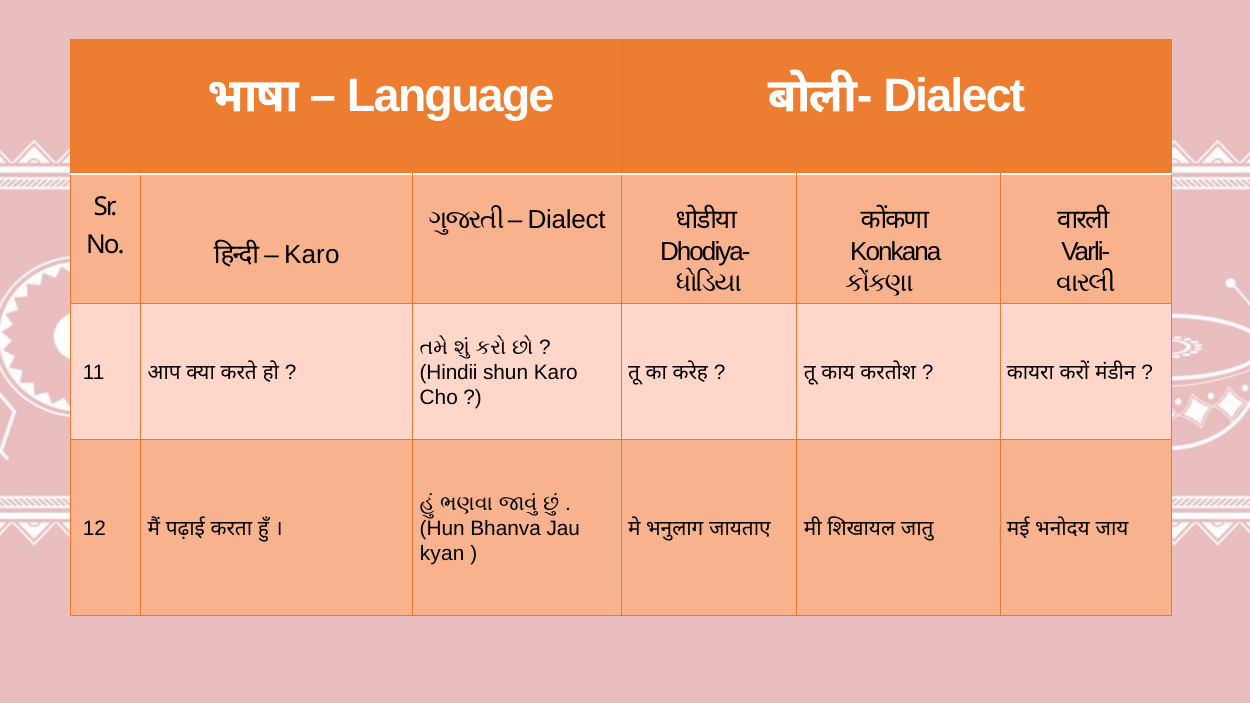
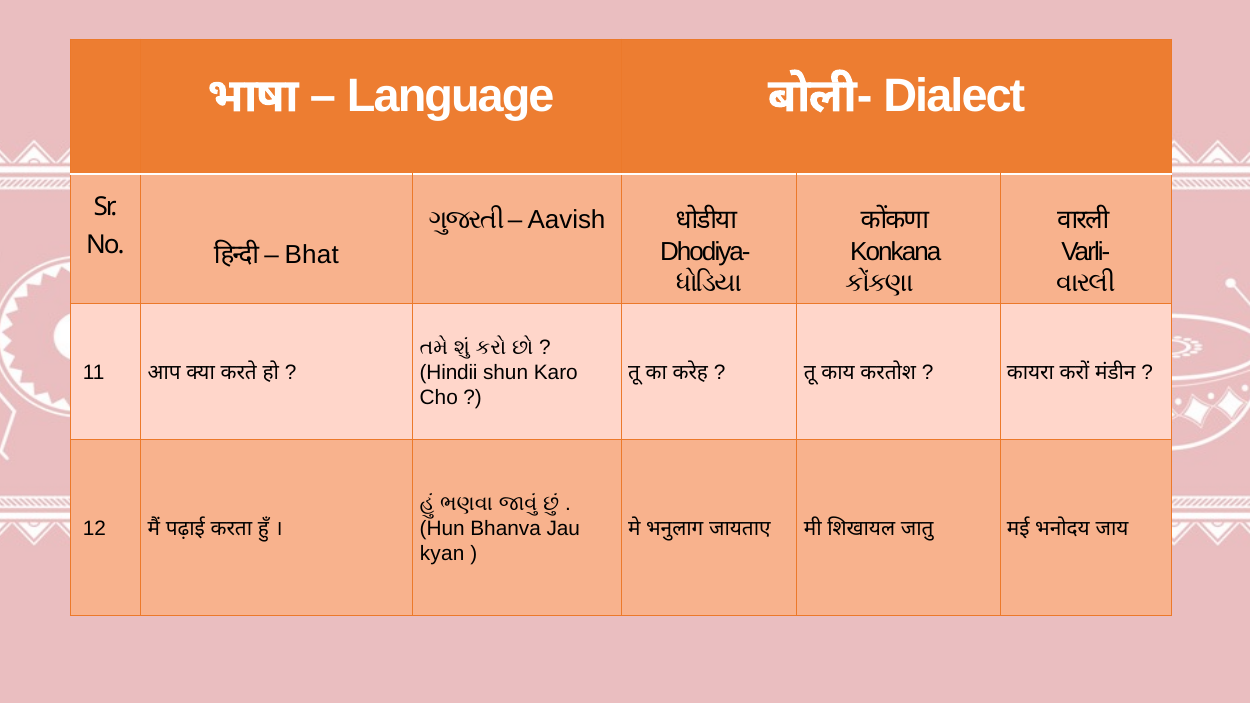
Dialect: Dialect -> Aavish (567, 220)
Karo: Karo -> Bhat (312, 255)
